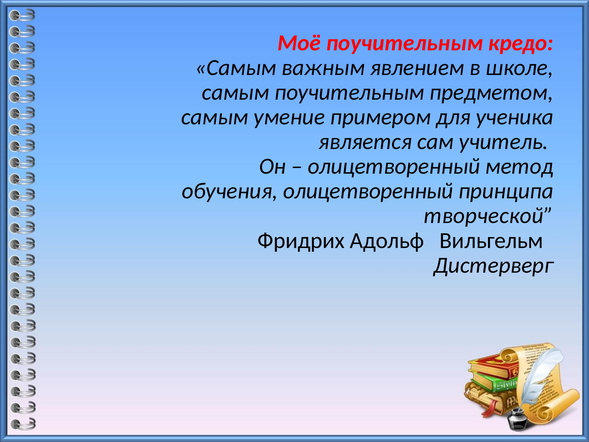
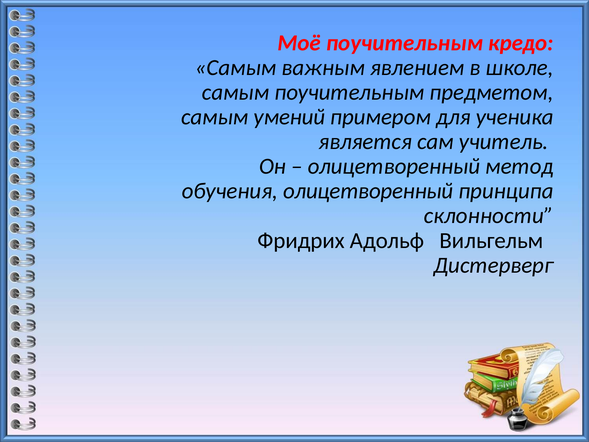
умение: умение -> умений (289, 117)
творческой: творческой -> склонности (489, 216)
